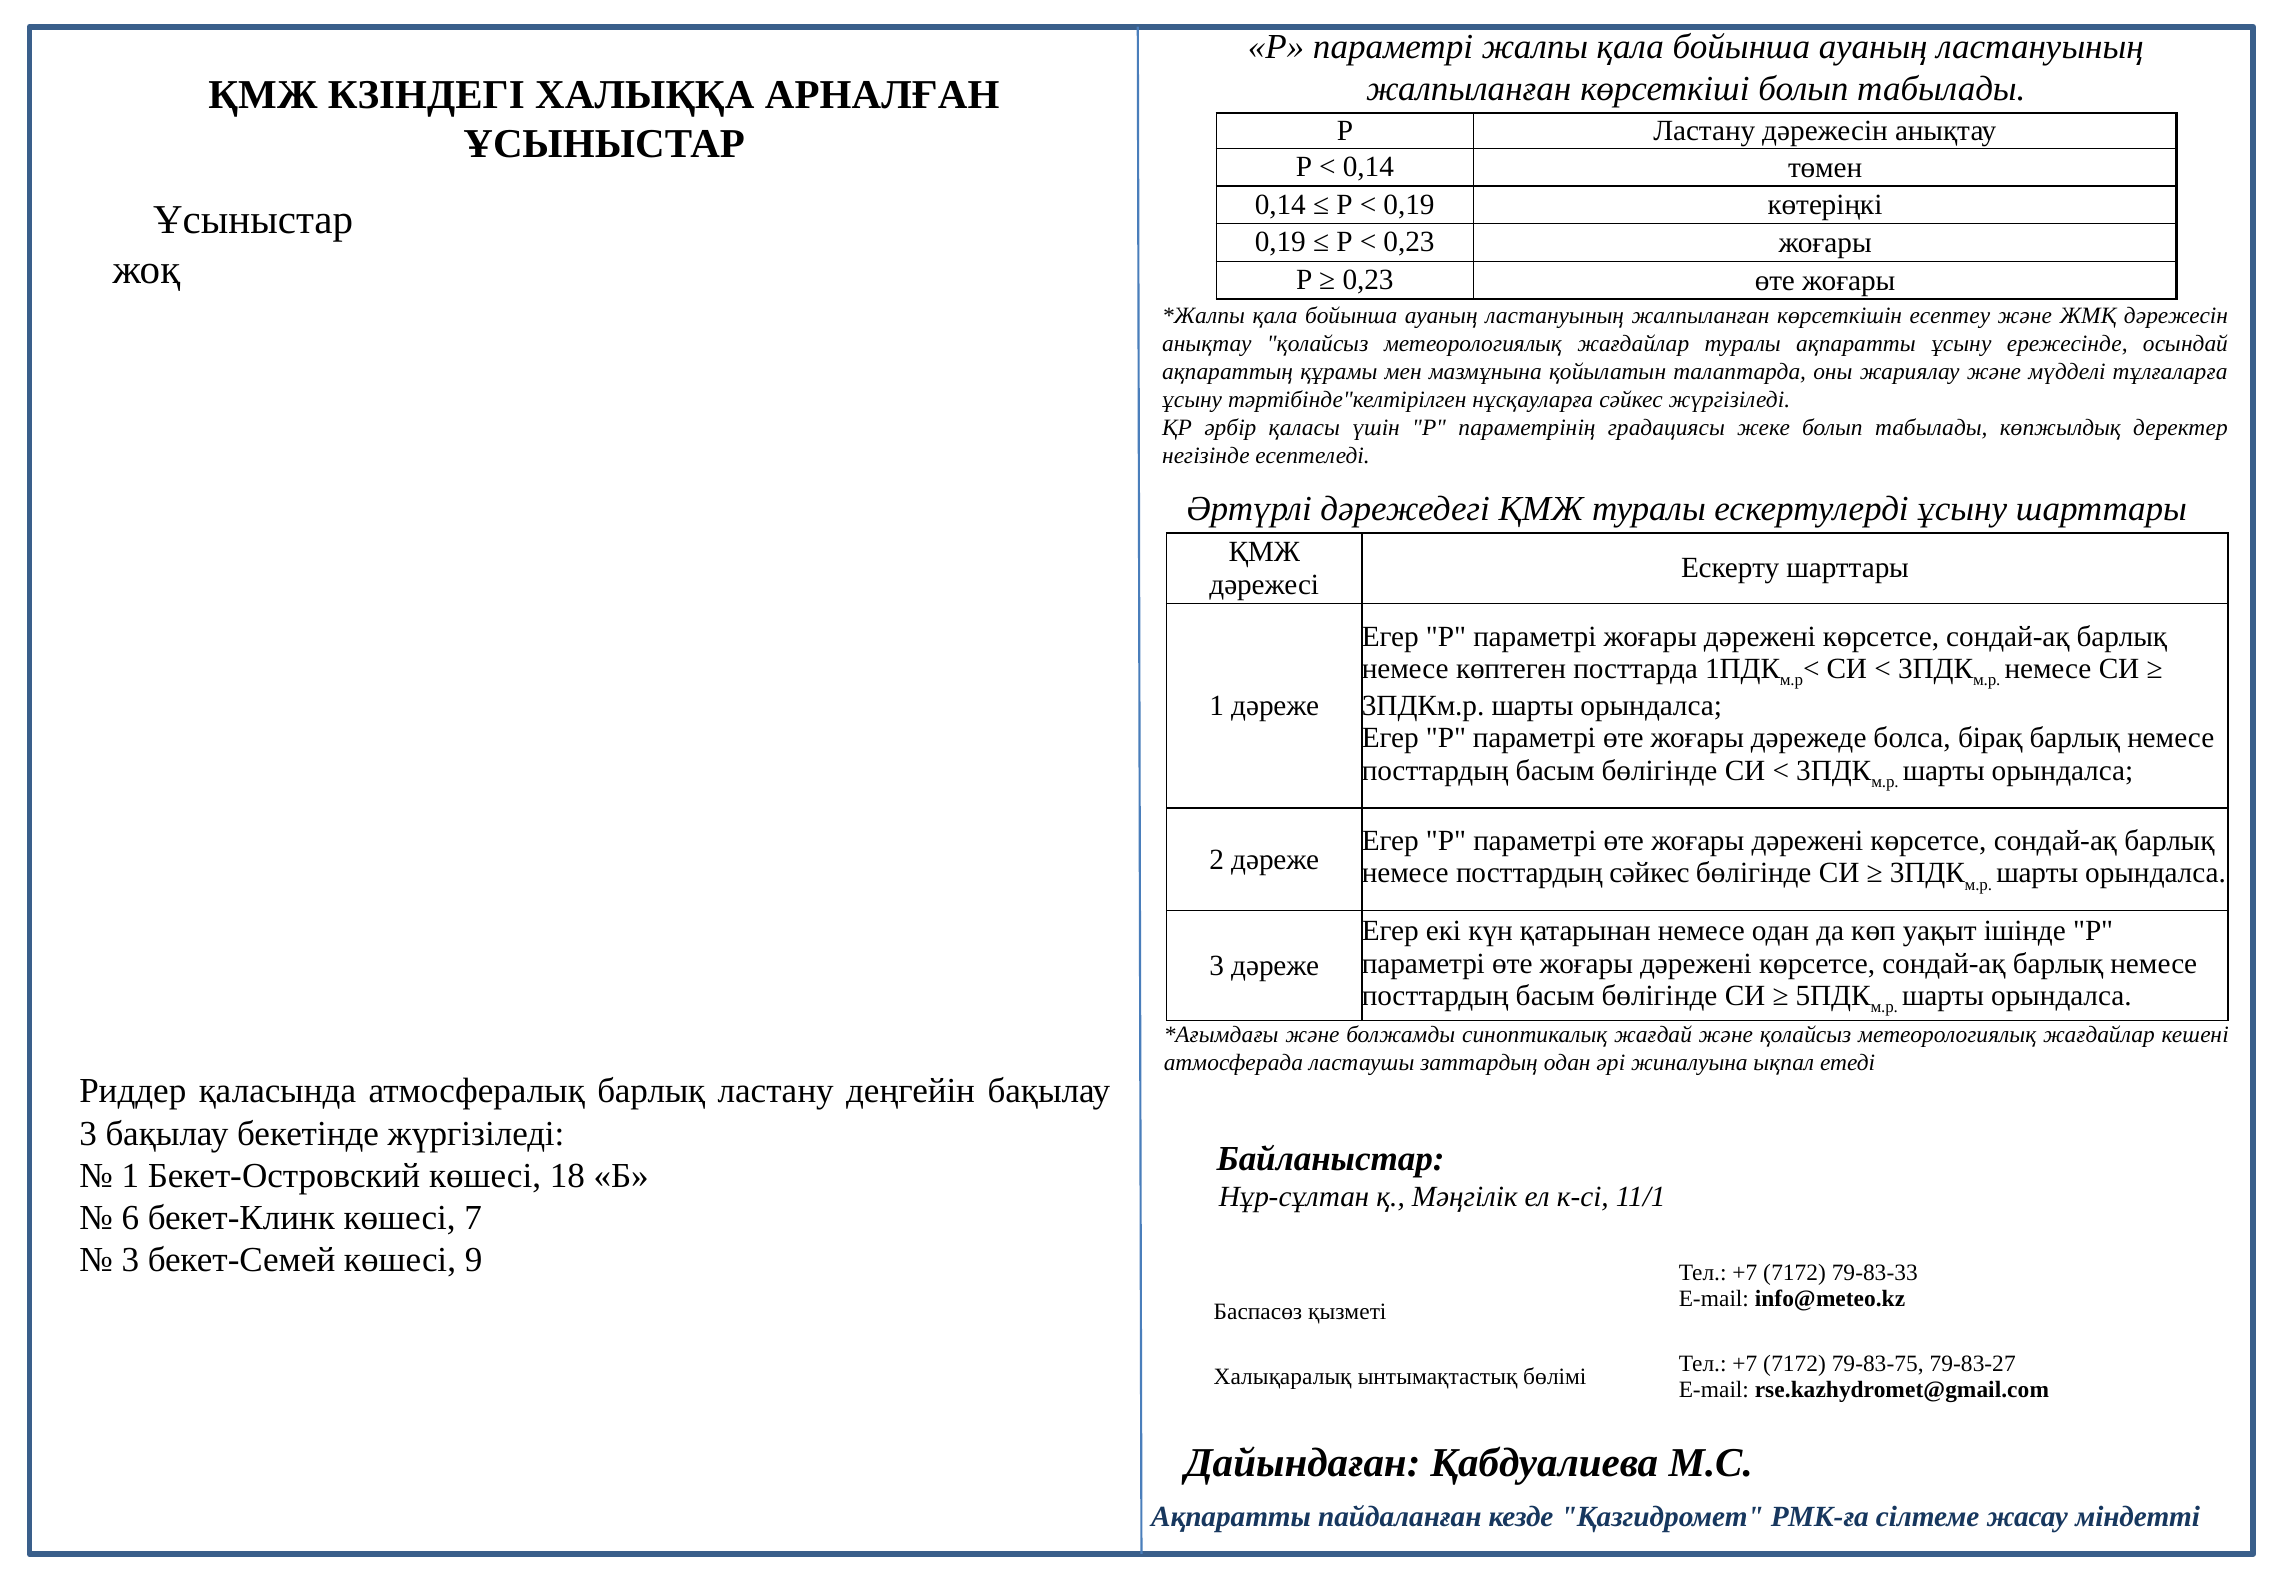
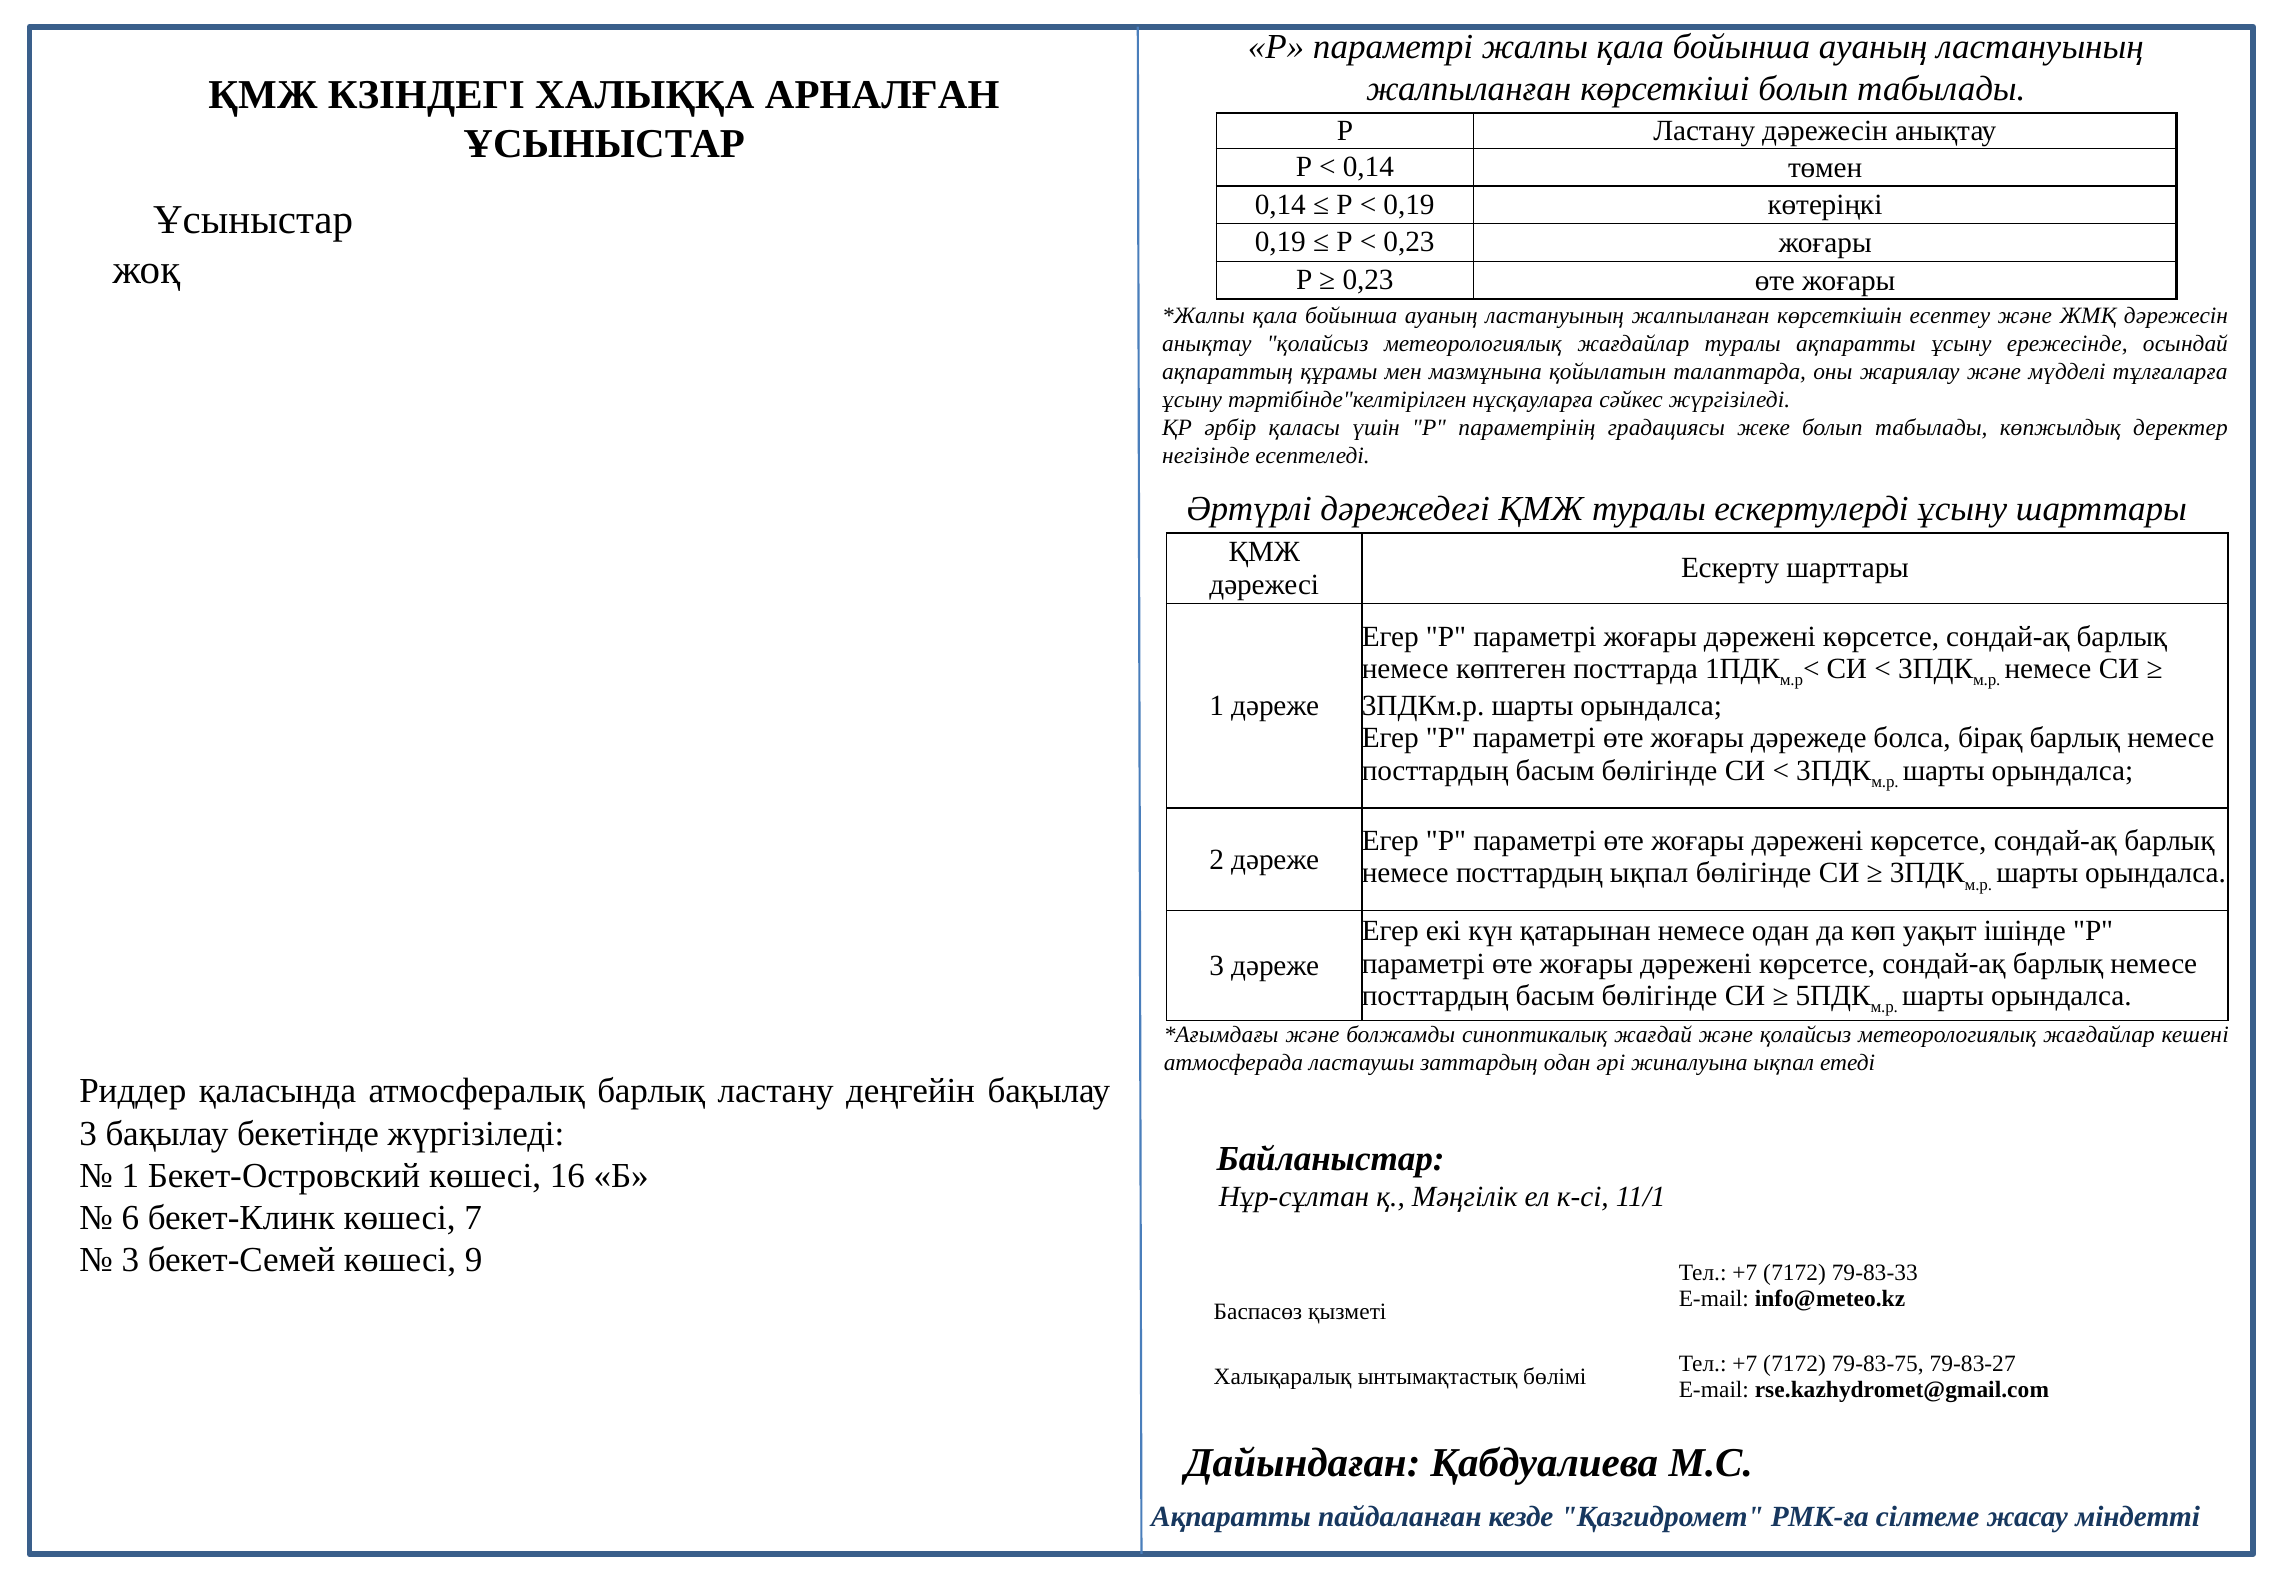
посттардың сәйкес: сәйкес -> ықпал (1649, 873)
18: 18 -> 16 (567, 1175)
